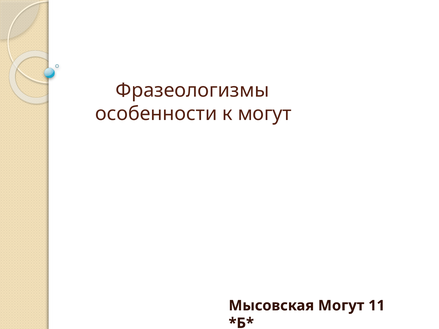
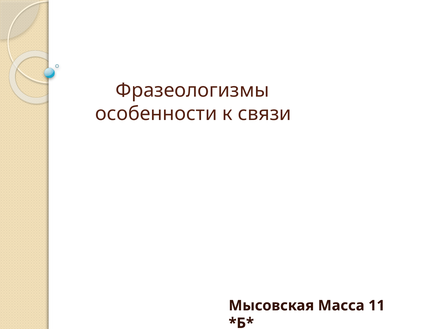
к могут: могут -> связи (265, 114)
Мысовская Могут: Могут -> Масса (341, 306)
